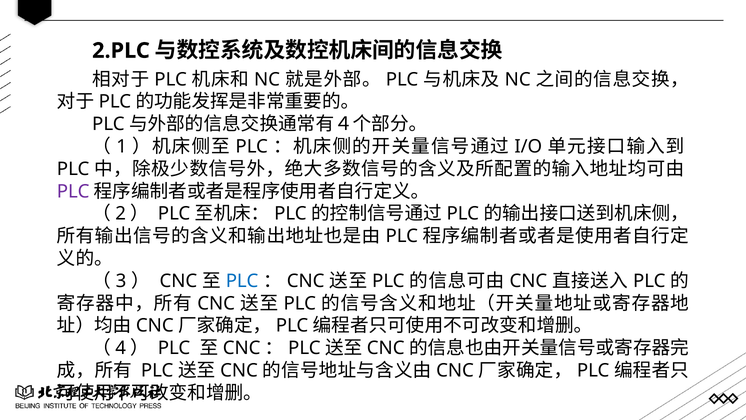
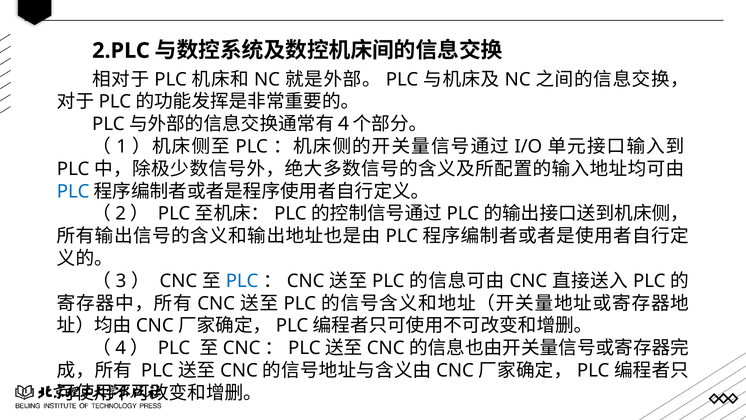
PLC colour: purple -> blue (73, 191)
